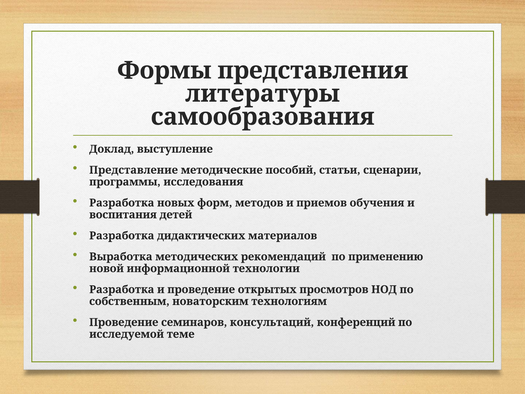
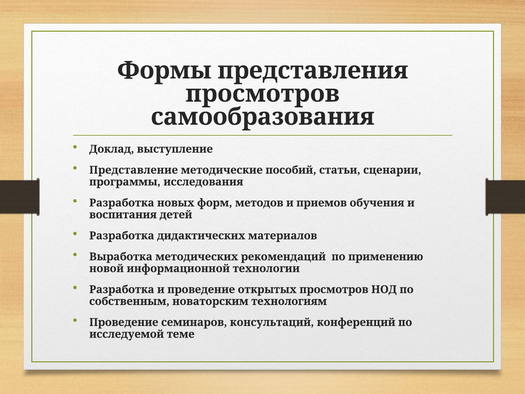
литературы: литературы -> просмотров (263, 94)
